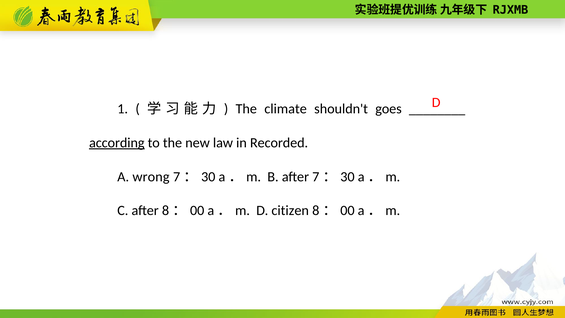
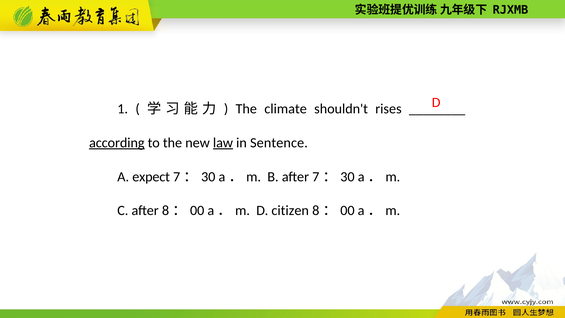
goes: goes -> rises (388, 109)
law underline: none -> present (223, 143)
Recorded: Recorded -> Sentence (279, 143)
wrong: wrong -> expect (151, 177)
